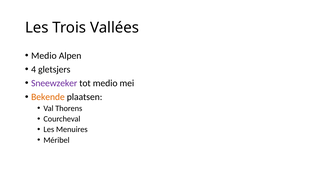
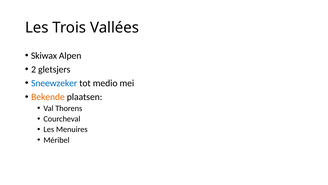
Medio: Medio -> Skiwax (44, 55)
4: 4 -> 2 (34, 69)
Sneewzeker colour: purple -> blue (54, 83)
